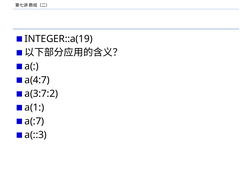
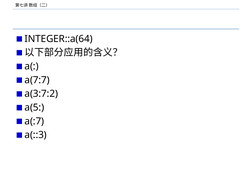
INTEGER::a(19: INTEGER::a(19 -> INTEGER::a(64 (59, 39)
a(4:7: a(4:7 -> a(7:7 (37, 80)
a(1: a(1 -> a(5 (34, 107)
